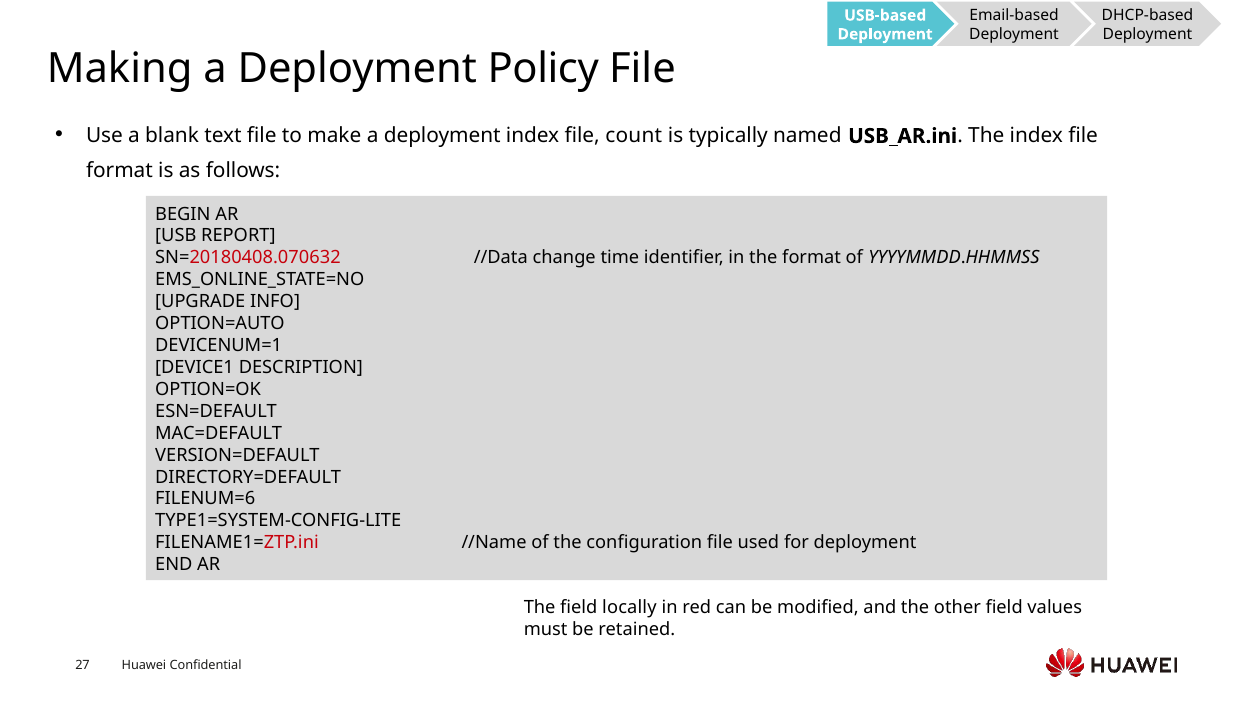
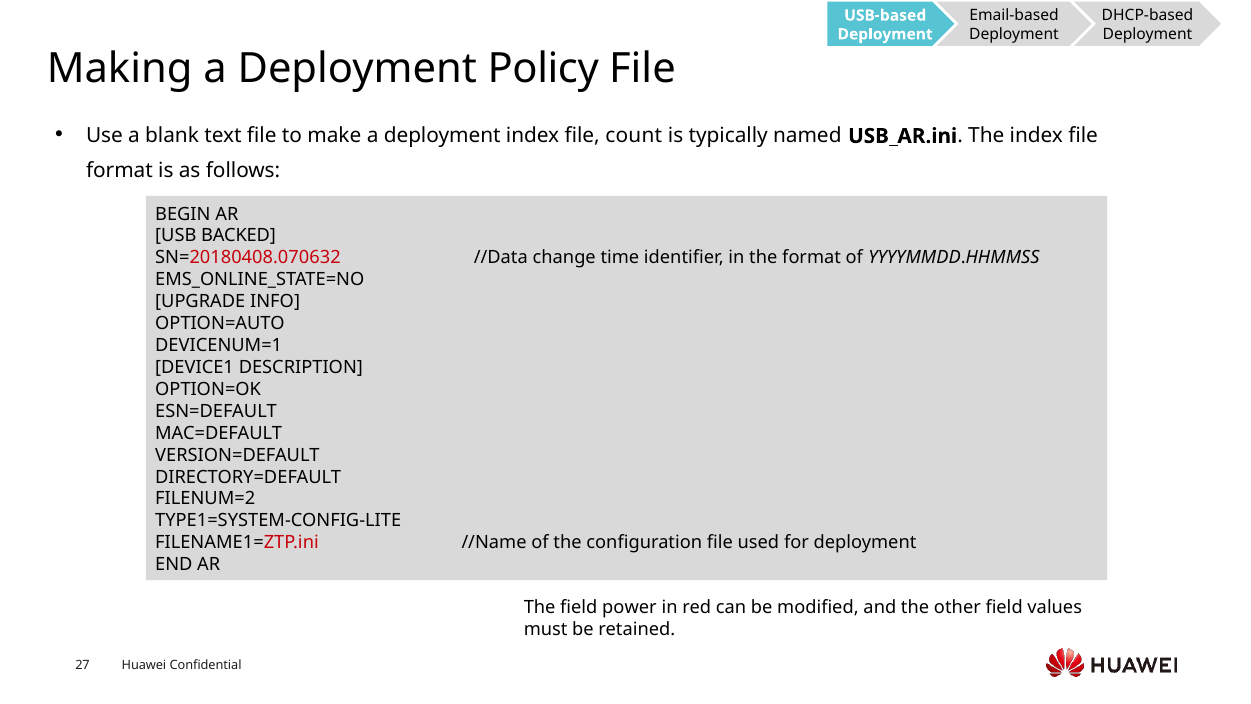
REPORT: REPORT -> BACKED (238, 236)
FILENUM=6: FILENUM=6 -> FILENUM=2 (205, 499)
locally: locally -> power (629, 607)
